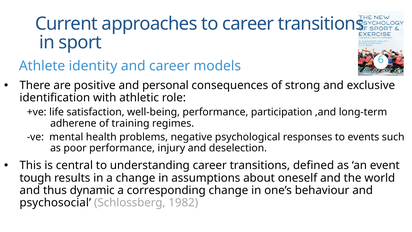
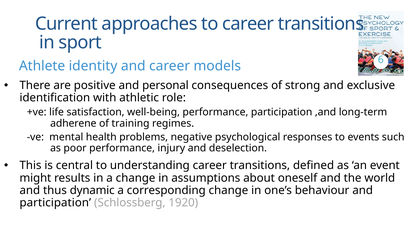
tough: tough -> might (35, 178)
psychosocial: psychosocial -> participation (55, 202)
1982: 1982 -> 1920 (183, 202)
